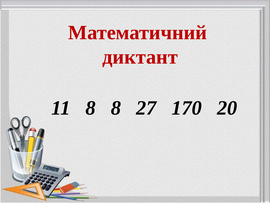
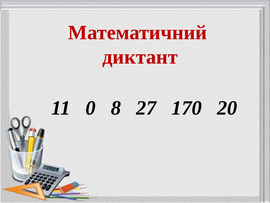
11 8: 8 -> 0 (91, 108)
